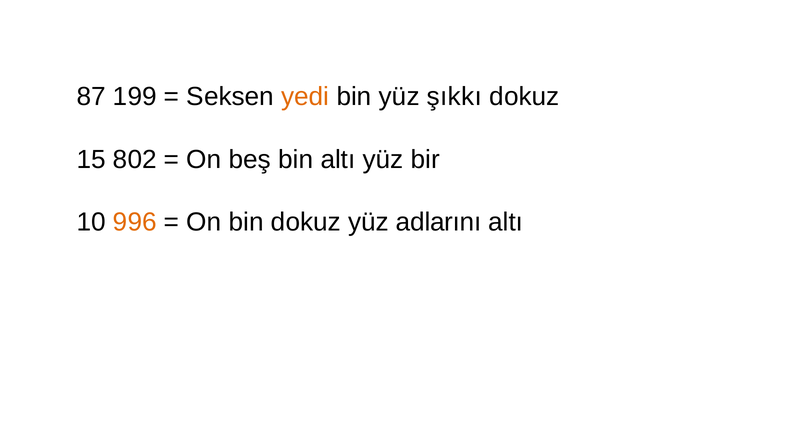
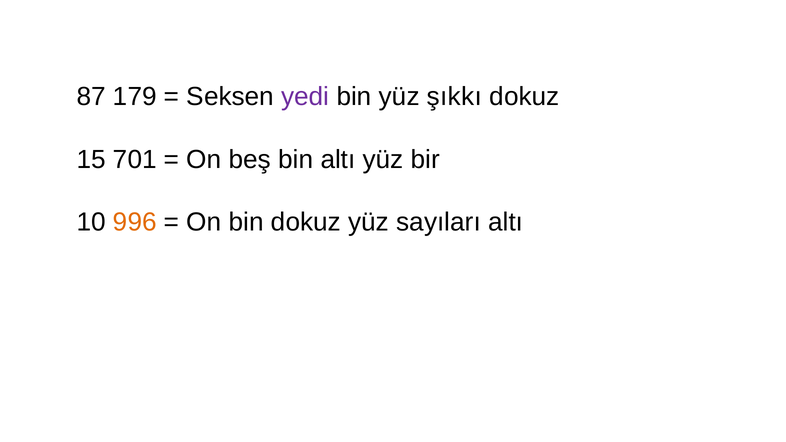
199: 199 -> 179 (135, 97)
yedi colour: orange -> purple (305, 97)
802: 802 -> 701 (135, 160)
adlarını: adlarını -> sayıları (439, 222)
